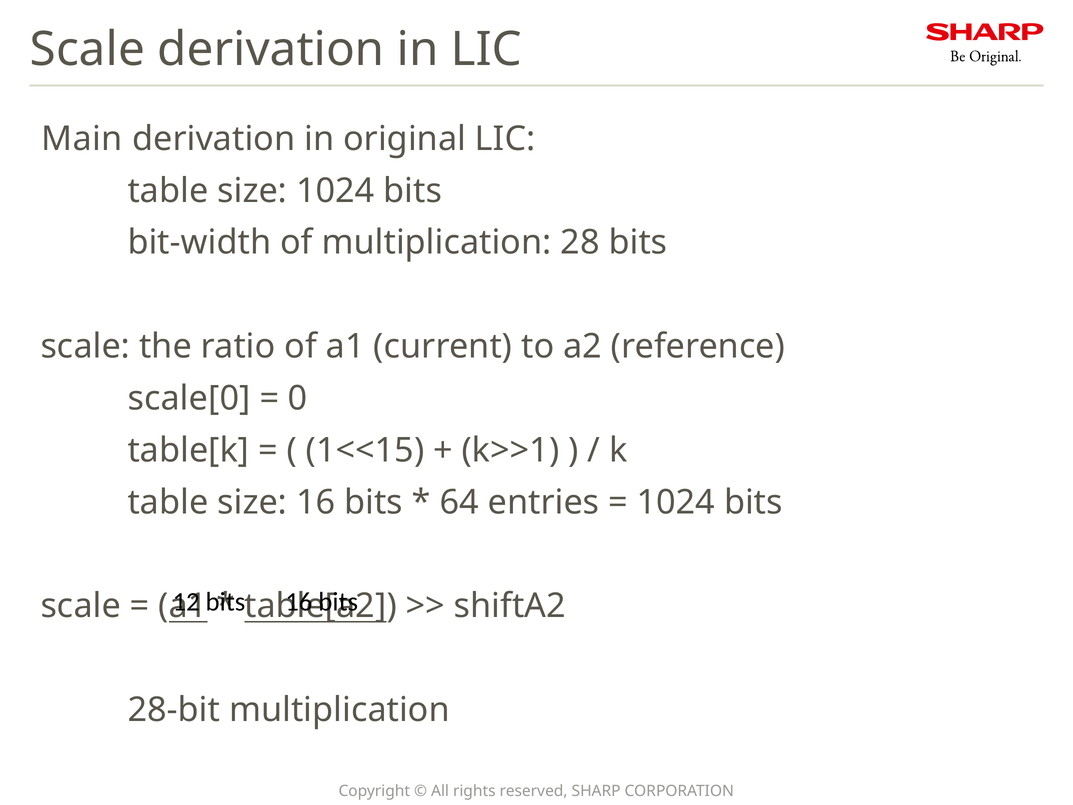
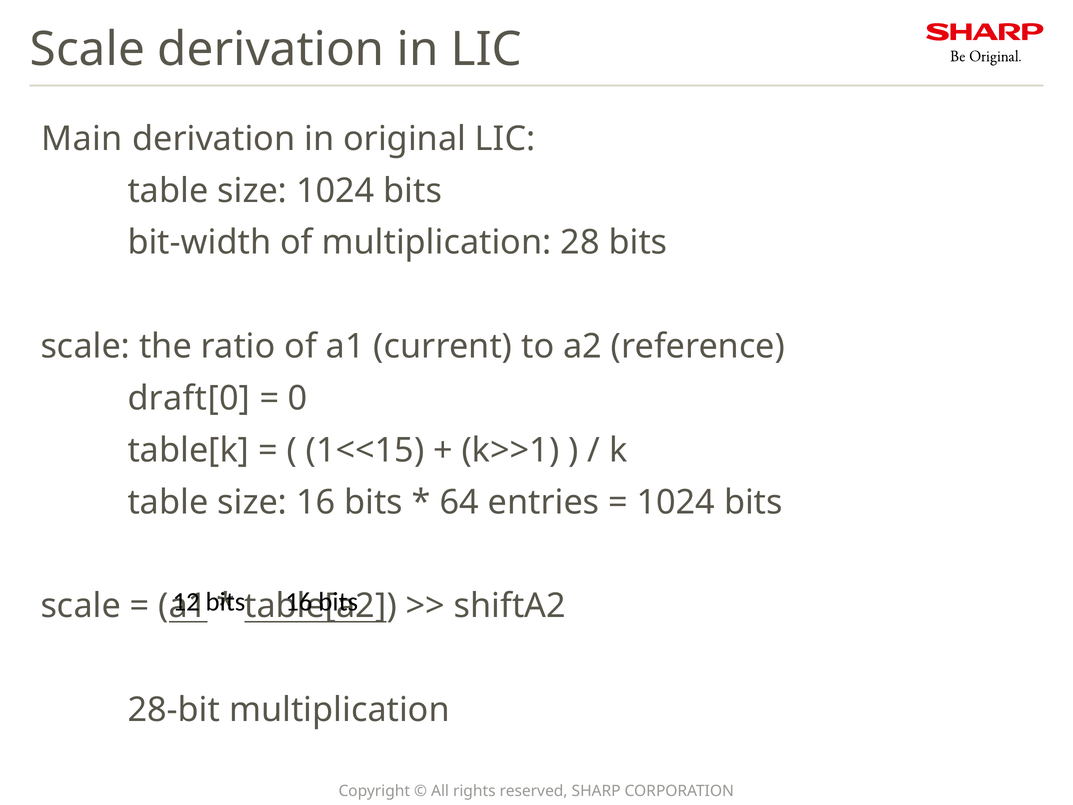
scale[0: scale[0 -> draft[0 (189, 398)
